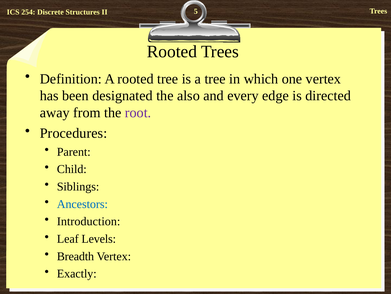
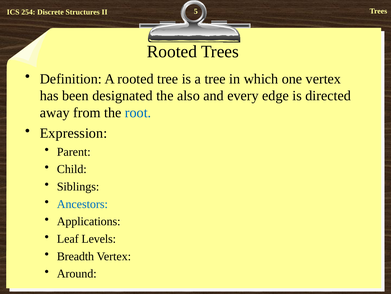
root colour: purple -> blue (138, 113)
Procedures: Procedures -> Expression (73, 133)
Introduction: Introduction -> Applications (89, 221)
Exactly: Exactly -> Around (77, 273)
